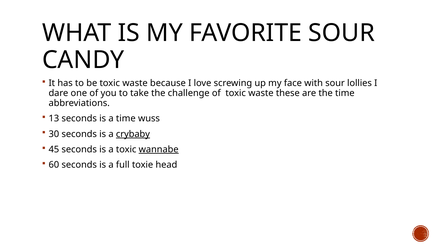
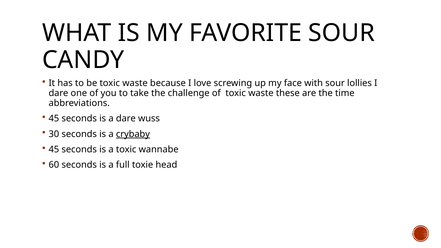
13: 13 -> 45 (54, 119)
a time: time -> dare (126, 119)
wannabe underline: present -> none (159, 149)
